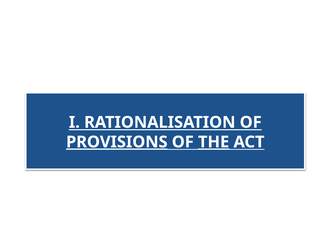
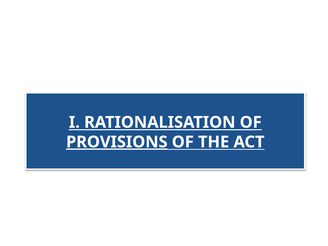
THE underline: present -> none (214, 142)
